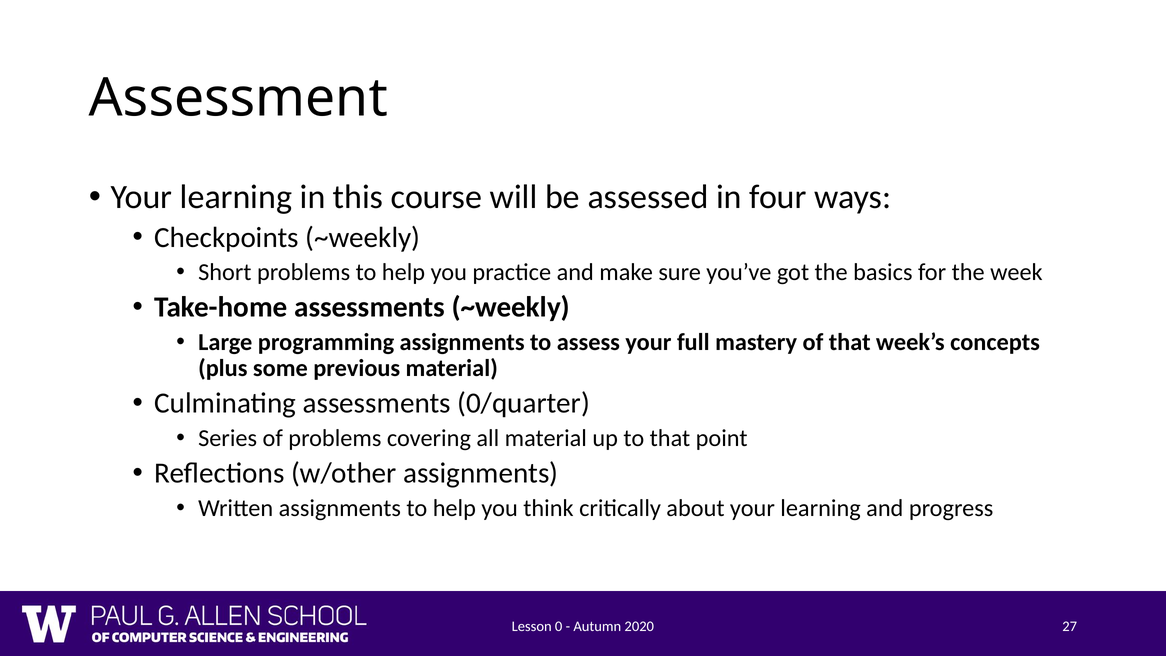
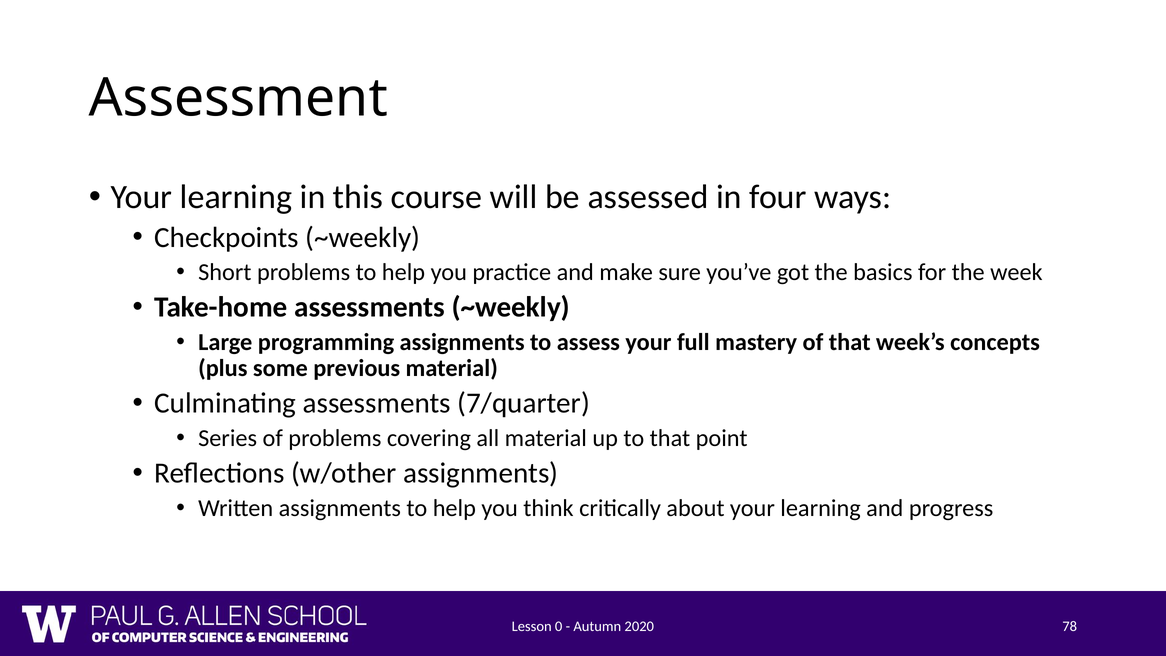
0/quarter: 0/quarter -> 7/quarter (524, 403)
27: 27 -> 78 (1070, 626)
